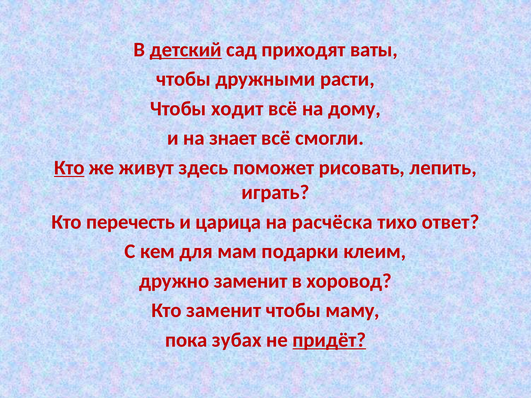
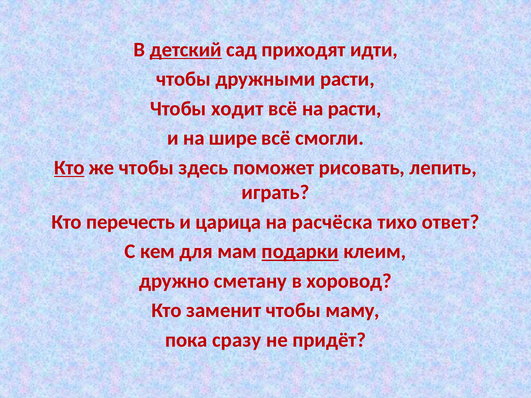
ваты: ваты -> идти (374, 50)
на дому: дому -> расти (355, 109)
знает: знает -> шире (233, 138)
же живут: живут -> чтобы (146, 168)
подарки underline: none -> present (300, 252)
дружно заменит: заменит -> сметану (250, 281)
зубах: зубах -> сразу (237, 340)
придёт underline: present -> none (329, 340)
